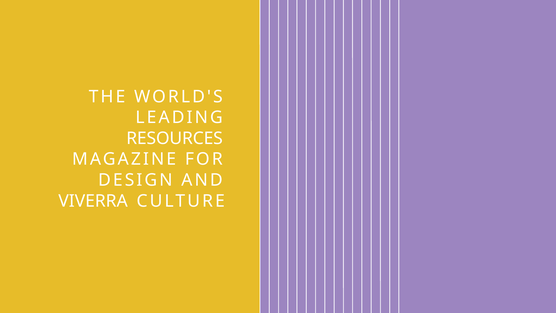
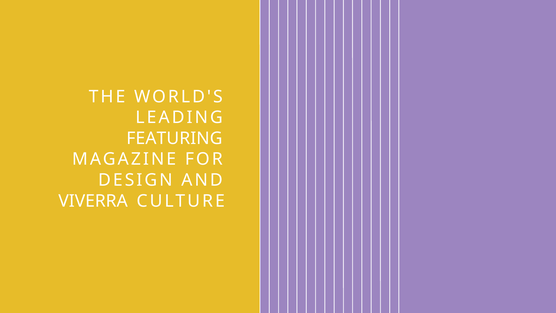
RESOURCES: RESOURCES -> FEATURING (174, 138)
